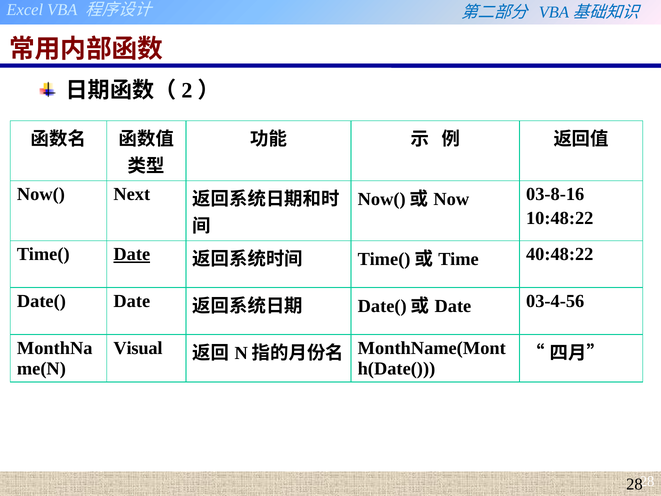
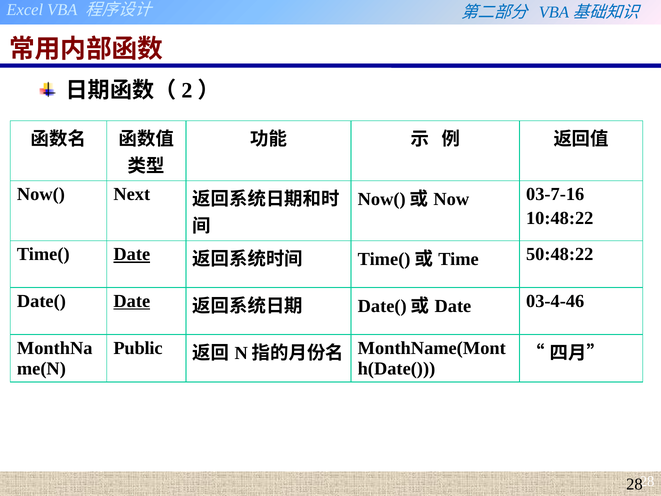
03-8-16: 03-8-16 -> 03-7-16 (555, 194)
40:48:22: 40:48:22 -> 50:48:22 (560, 254)
Date underline: none -> present (132, 301)
03-4-56: 03-4-56 -> 03-4-46 (555, 301)
Visual: Visual -> Public (138, 348)
